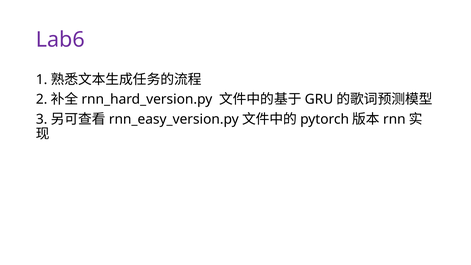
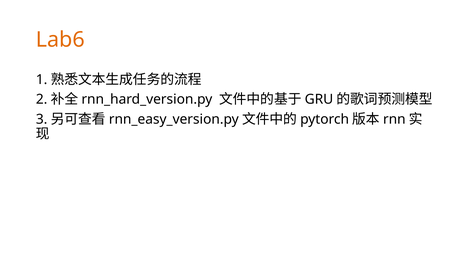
Lab6 colour: purple -> orange (60, 40)
